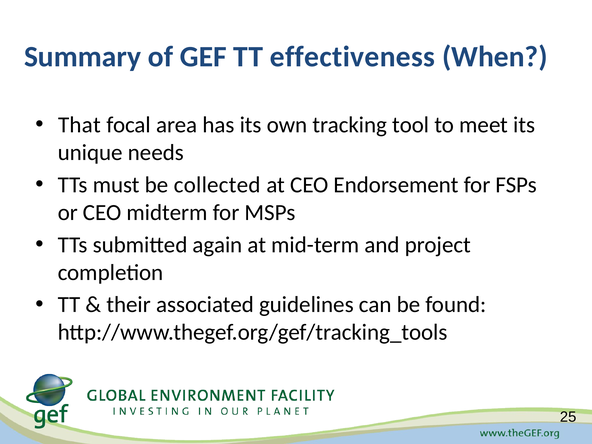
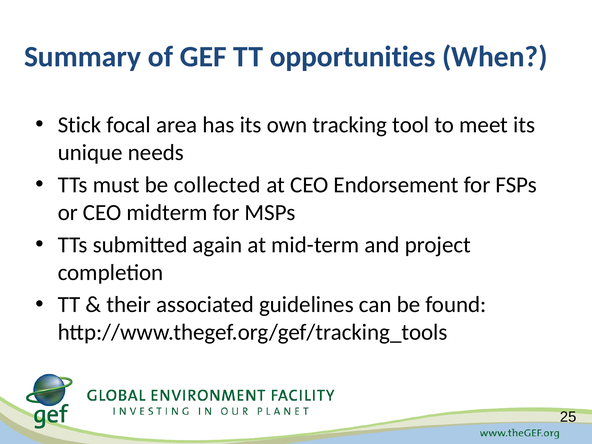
effectiveness: effectiveness -> opportunities (353, 57)
That: That -> Stick (80, 125)
